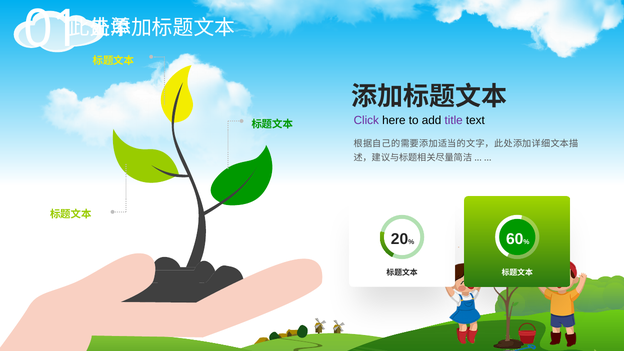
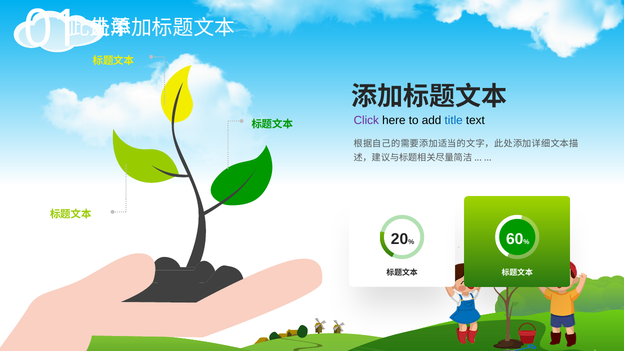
title colour: purple -> blue (454, 120)
